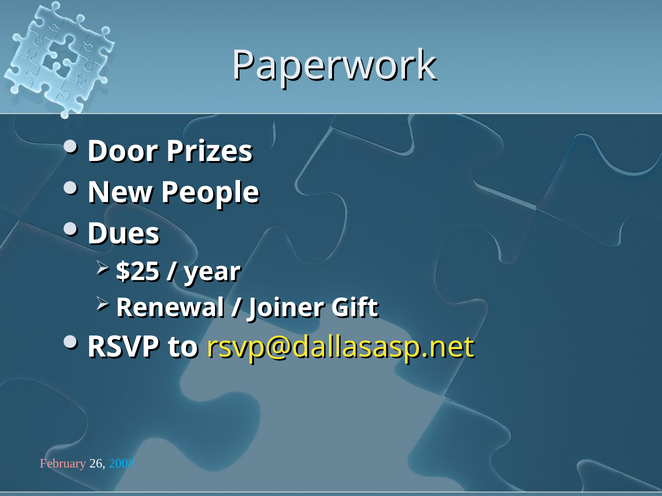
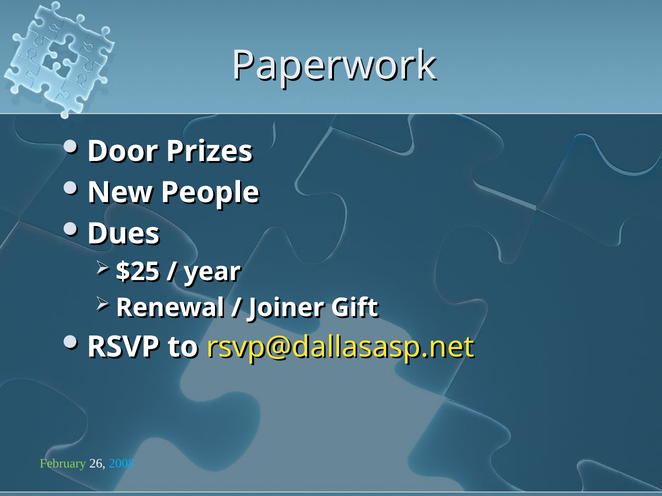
February colour: pink -> light green (63, 464)
